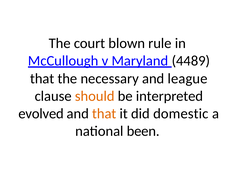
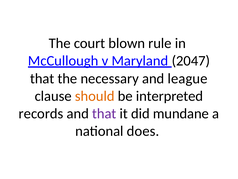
4489: 4489 -> 2047 (191, 61)
evolved: evolved -> records (41, 113)
that colour: orange -> purple (104, 113)
domestic: domestic -> mundane (181, 113)
been: been -> does (143, 131)
